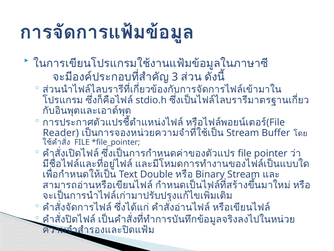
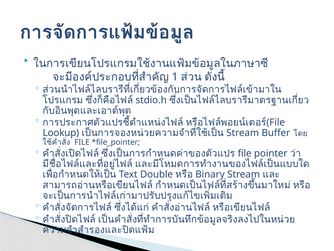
3: 3 -> 1 (175, 77)
Reader: Reader -> Lookup (61, 133)
